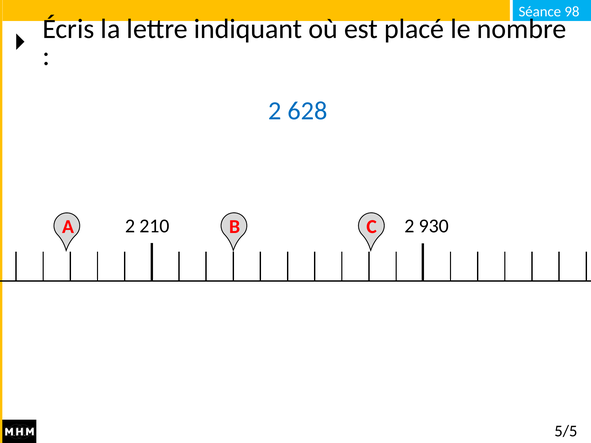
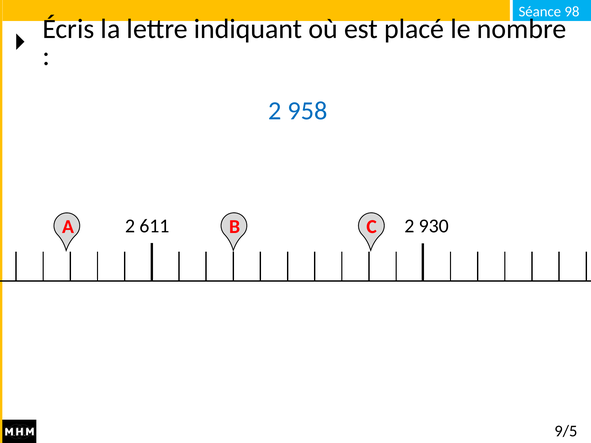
628: 628 -> 958 (307, 111)
210: 210 -> 611 (155, 226)
5/5: 5/5 -> 9/5 (566, 431)
